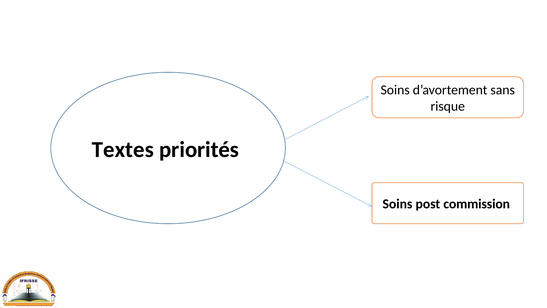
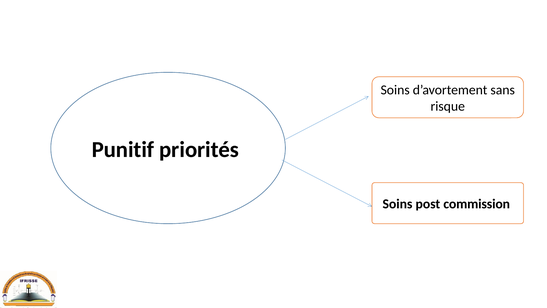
Textes: Textes -> Punitif (123, 149)
